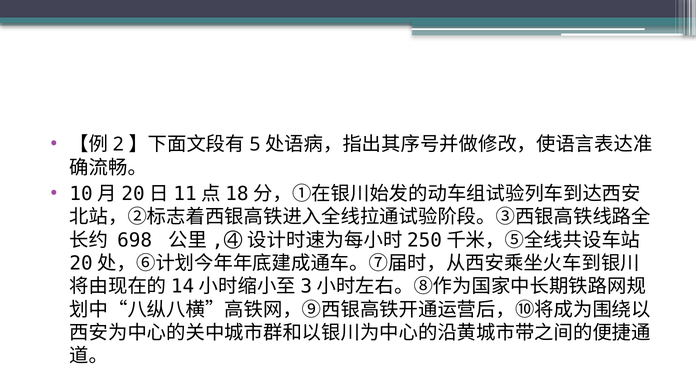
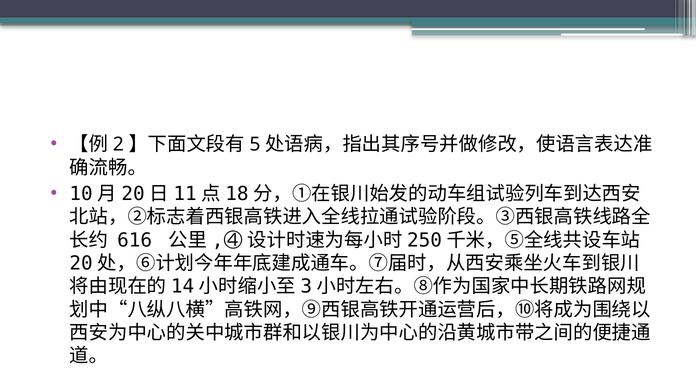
698: 698 -> 616 (135, 241)
